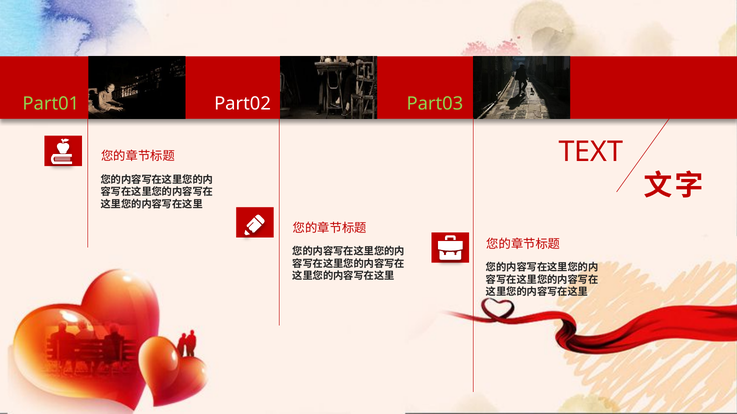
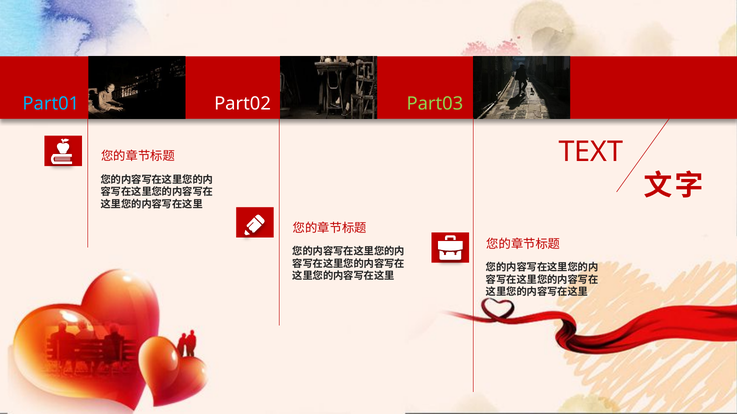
Part01 colour: light green -> light blue (51, 104)
